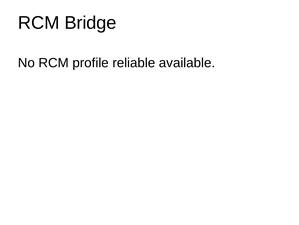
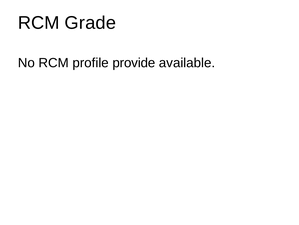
Bridge: Bridge -> Grade (90, 23)
reliable: reliable -> provide (134, 63)
